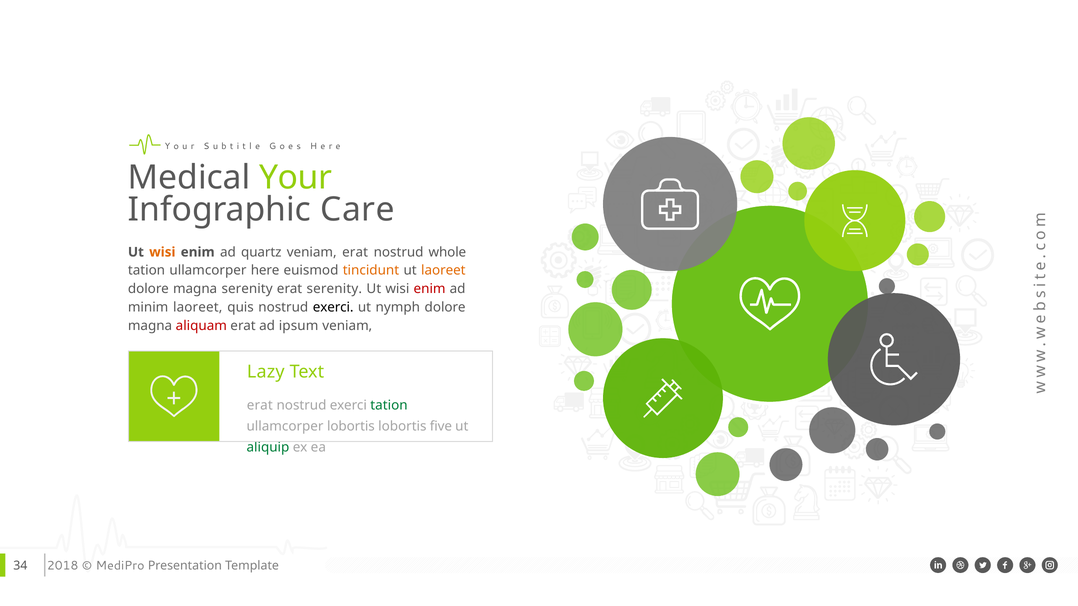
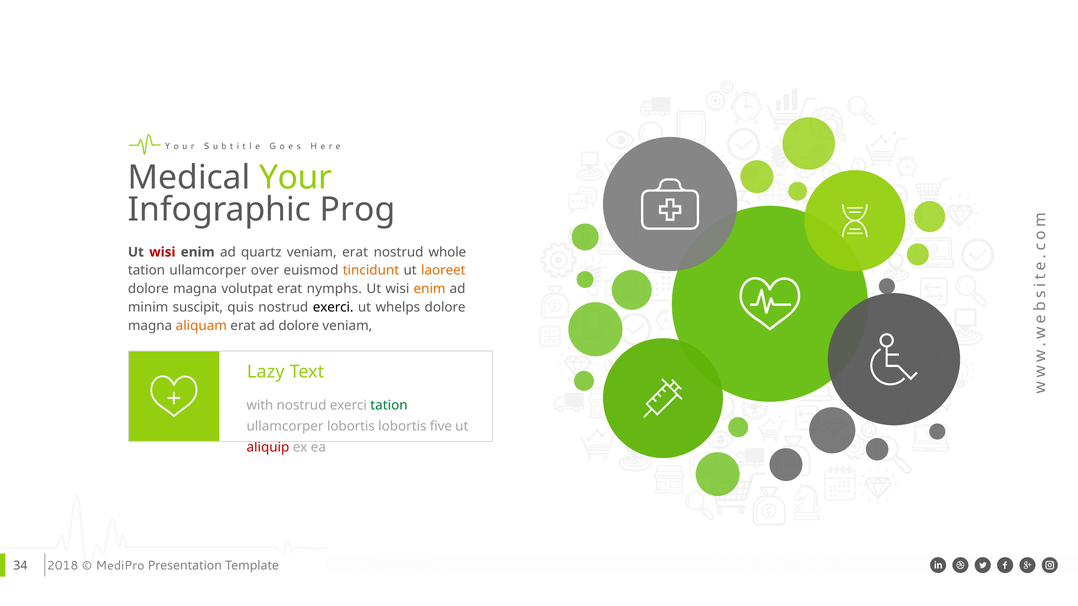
Care: Care -> Prog (358, 210)
wisi colour: orange -> red (162, 252)
here: here -> over (265, 271)
magna serenity: serenity -> volutpat (247, 289)
erat serenity: serenity -> nymphs (334, 289)
enim colour: red -> orange (430, 289)
minim laoreet: laoreet -> suscipit (198, 308)
nymph: nymph -> whelps (398, 308)
aliquam colour: red -> orange (201, 326)
ad ipsum: ipsum -> dolore (299, 326)
erat: erat -> with (260, 405)
aliquip colour: green -> red (268, 447)
